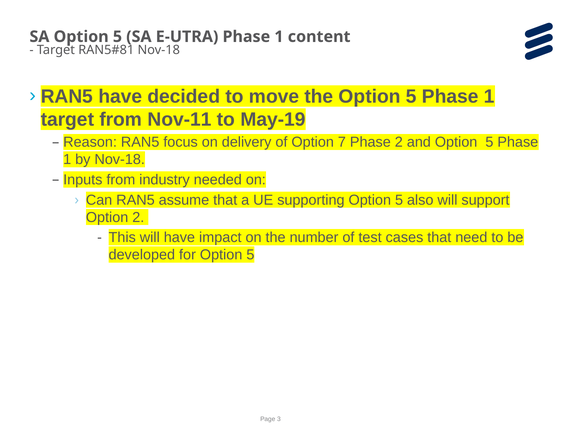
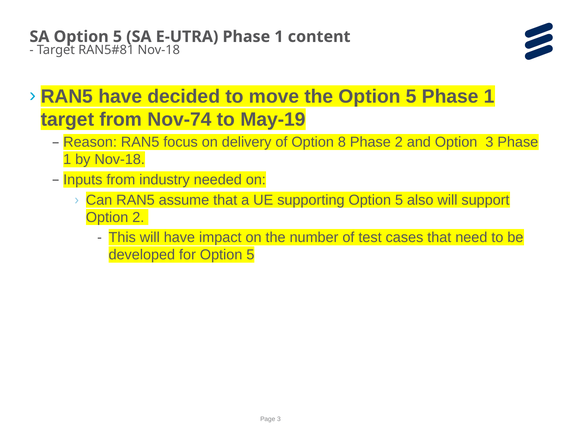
Nov-11: Nov-11 -> Nov-74 (180, 119)
7: 7 -> 8 (342, 142)
and Option 5: 5 -> 3 (489, 142)
